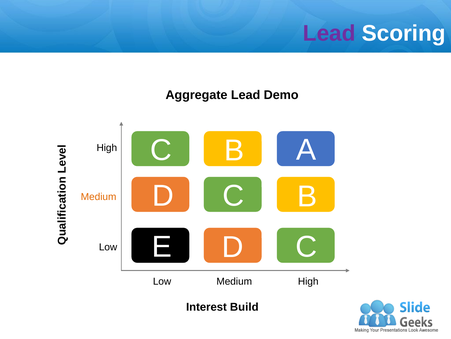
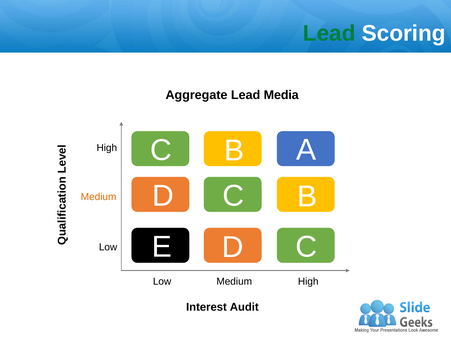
Lead colour: purple -> green (329, 33)
Demo: Demo -> Media (281, 95)
Build: Build -> Audit (244, 306)
